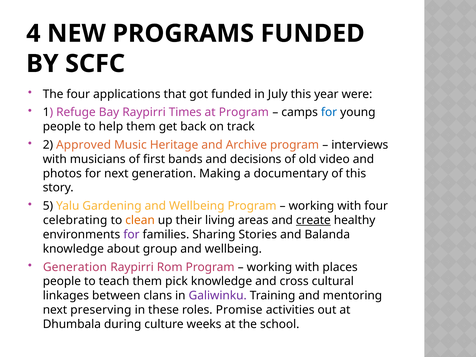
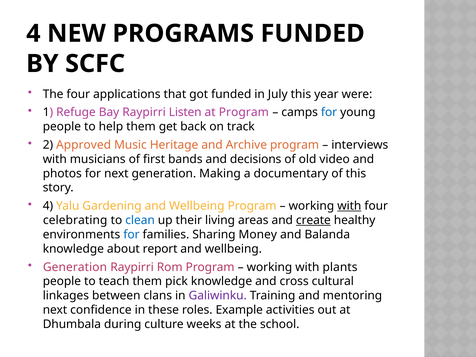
Times: Times -> Listen (185, 112)
5: 5 -> 4 (48, 206)
with underline: none -> present (349, 206)
clean colour: orange -> blue (140, 220)
for colour: purple -> blue (131, 235)
Stories: Stories -> Money (258, 235)
group: group -> report (160, 249)
places: places -> plants (340, 267)
preserving: preserving -> confidence (101, 310)
Promise: Promise -> Example (239, 310)
